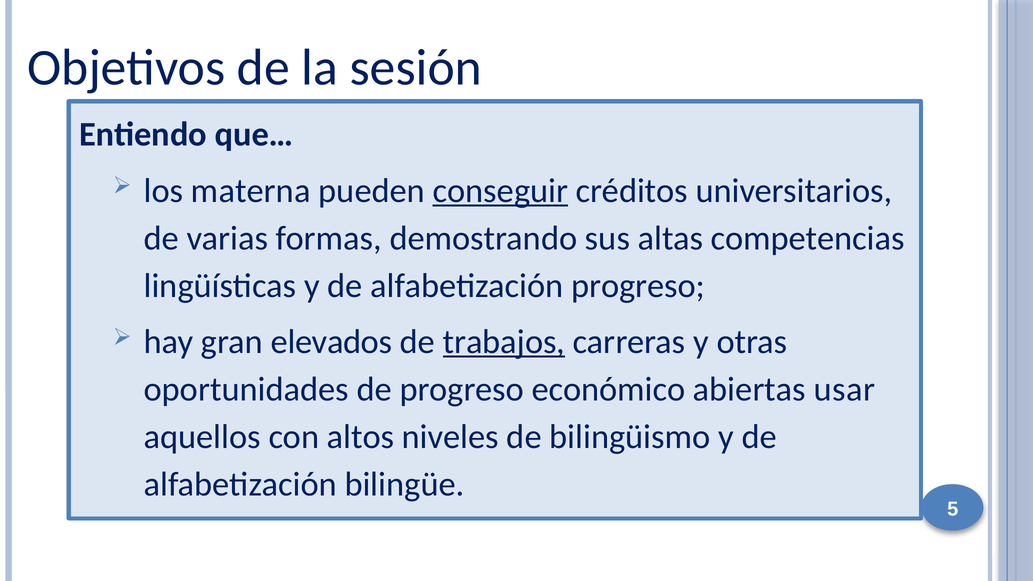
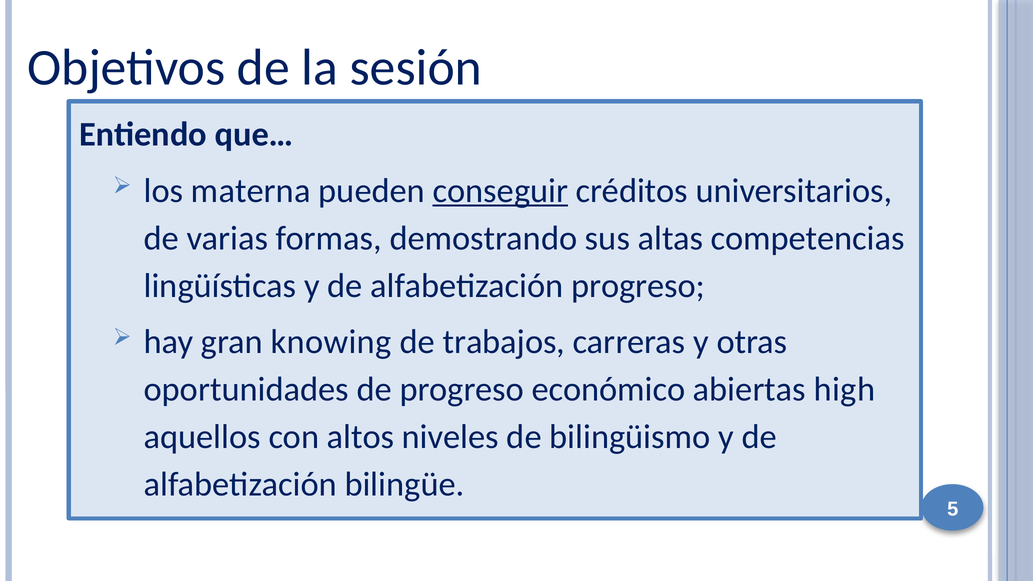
elevados: elevados -> knowing (331, 342)
trabajos underline: present -> none (504, 342)
usar: usar -> high (844, 389)
